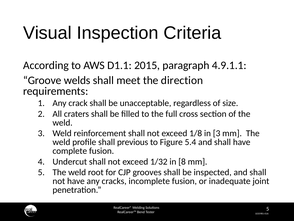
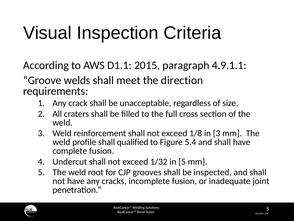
previous: previous -> qualified (133, 142)
in 8: 8 -> 5 (182, 161)
